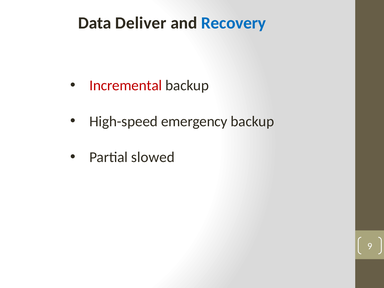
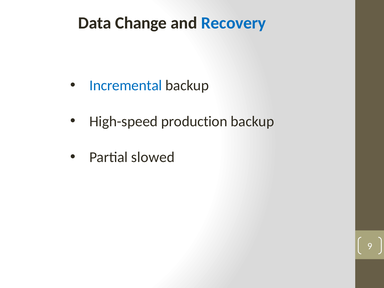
Deliver: Deliver -> Change (141, 23)
Incremental colour: red -> blue (126, 85)
emergency: emergency -> production (194, 121)
